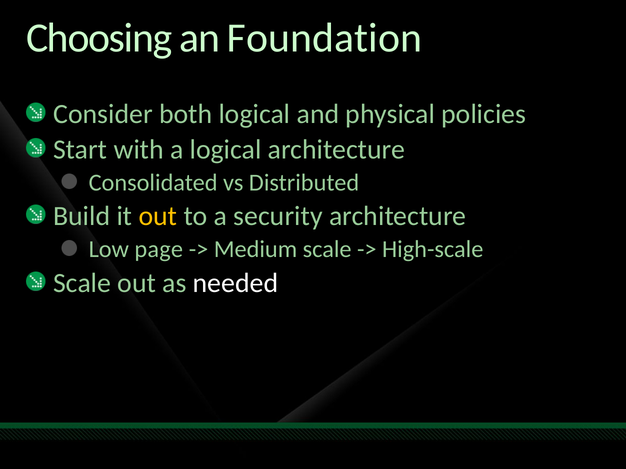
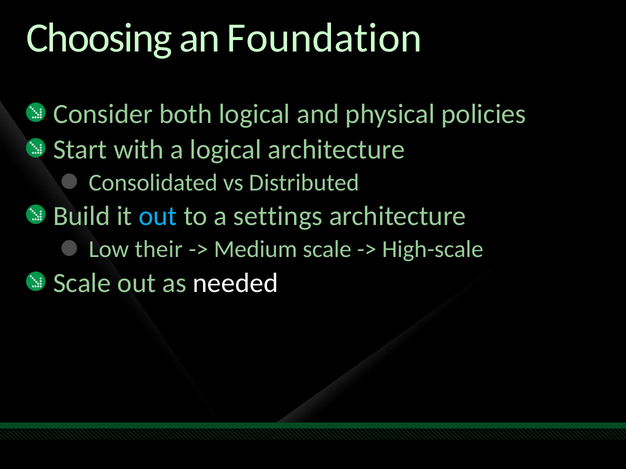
out colour: yellow -> light blue (158, 216)
security: security -> settings (278, 216)
page: page -> their (159, 250)
